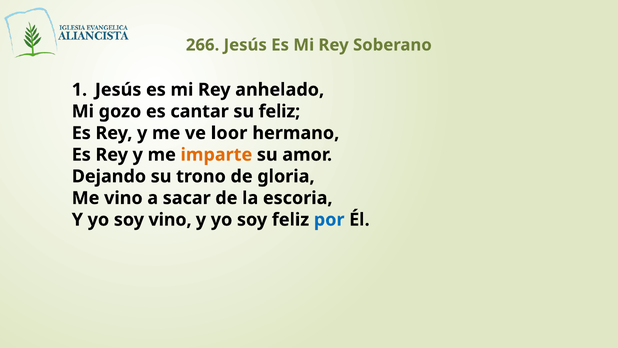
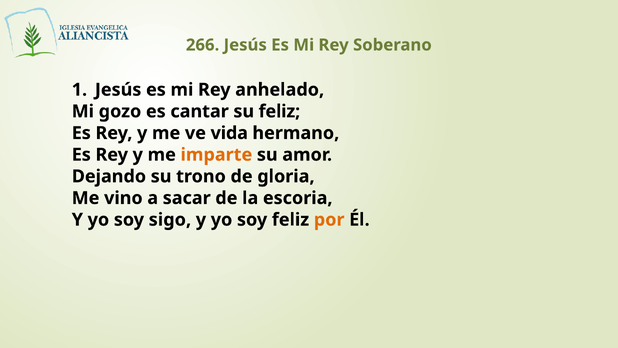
loor: loor -> vida (229, 133)
soy vino: vino -> sigo (170, 220)
por colour: blue -> orange (329, 220)
